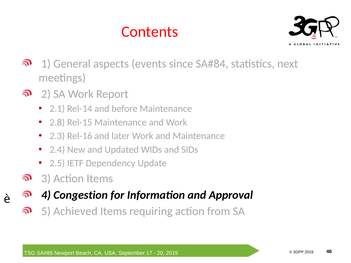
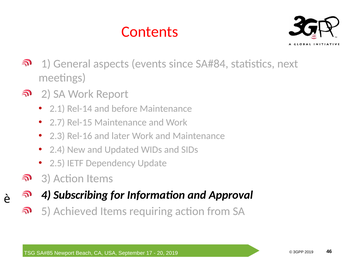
2.8: 2.8 -> 2.7 (57, 122)
Congestion: Congestion -> Subscribing (81, 195)
